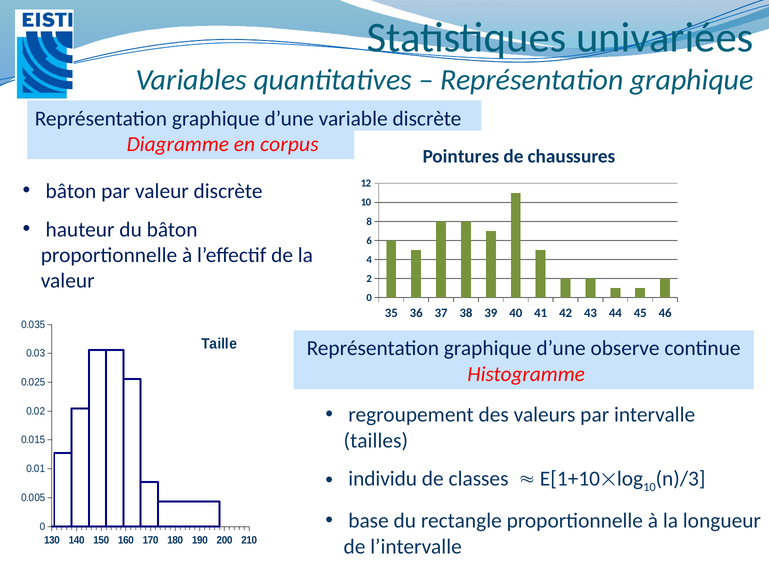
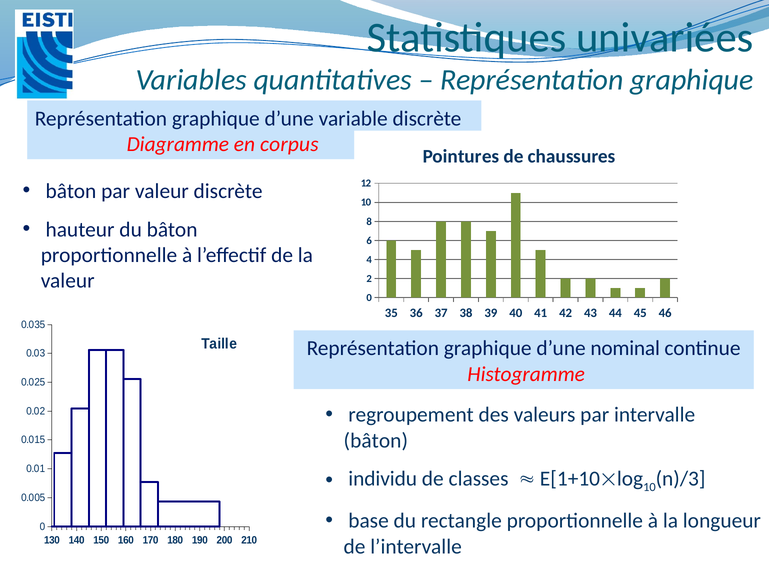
observe: observe -> nominal (625, 349)
tailles: tailles -> bâton (376, 441)
